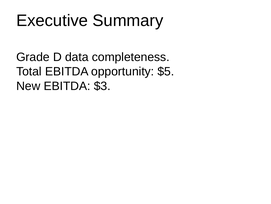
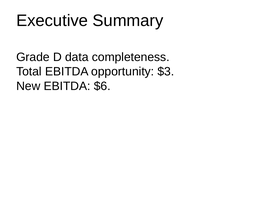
$5: $5 -> $3 (166, 71)
$3: $3 -> $6 (102, 86)
